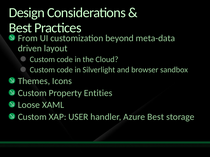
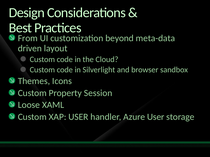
Entities: Entities -> Session (98, 93)
Azure Best: Best -> User (156, 117)
